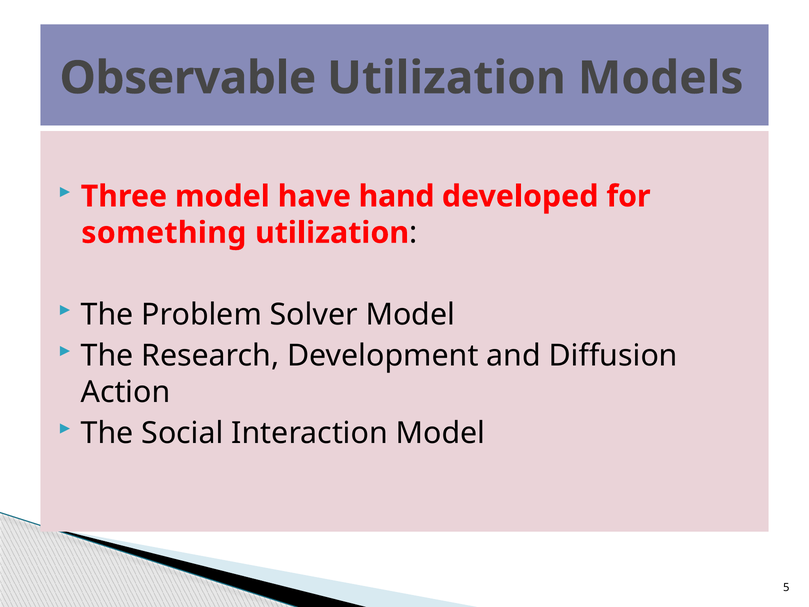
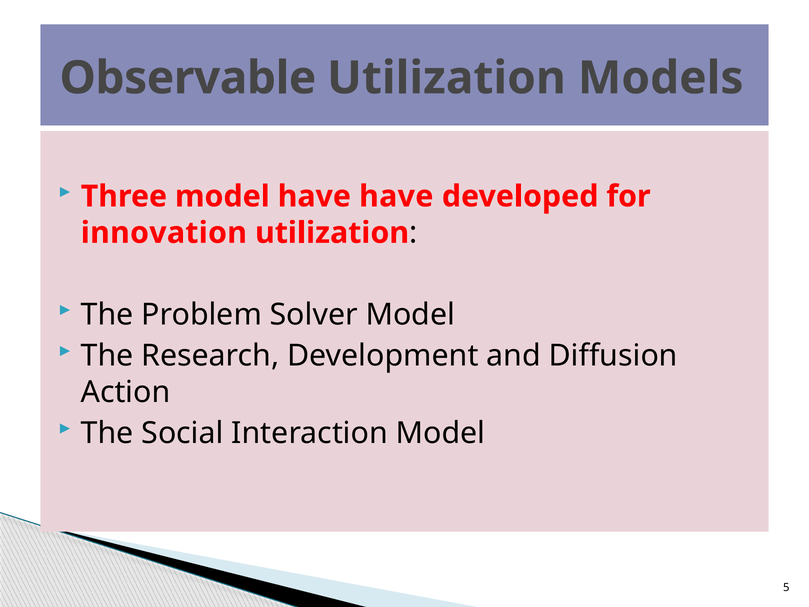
have hand: hand -> have (396, 196)
something: something -> innovation (164, 233)
